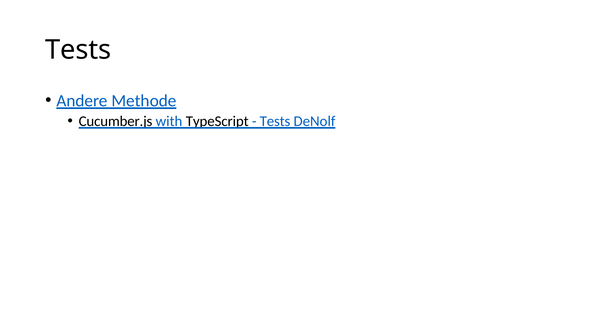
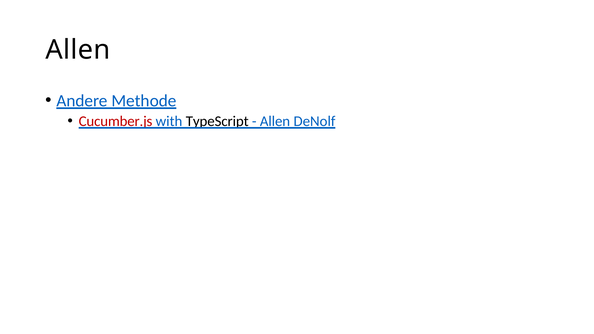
Tests: Tests -> Allen (78, 50)
Cucumber.js colour: black -> red (116, 121)
Tests: Tests -> Allen (275, 121)
